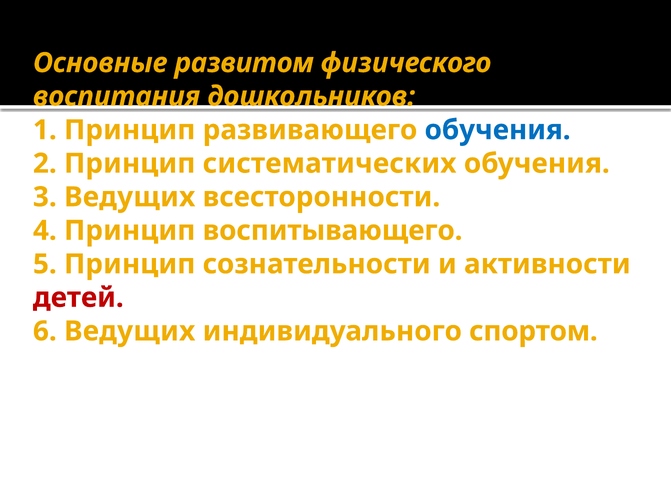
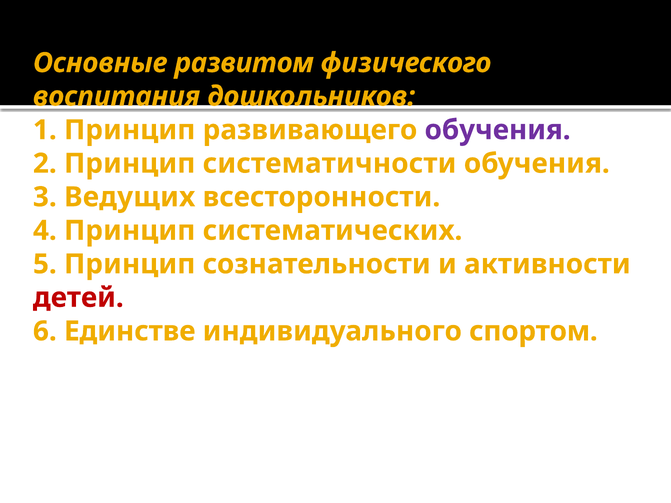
обучения colour: blue -> purple (498, 130)
систематических: систематических -> систематичности (330, 164)
воспитывающего: воспитывающего -> систематических (332, 231)
6 Ведущих: Ведущих -> Единстве (130, 331)
